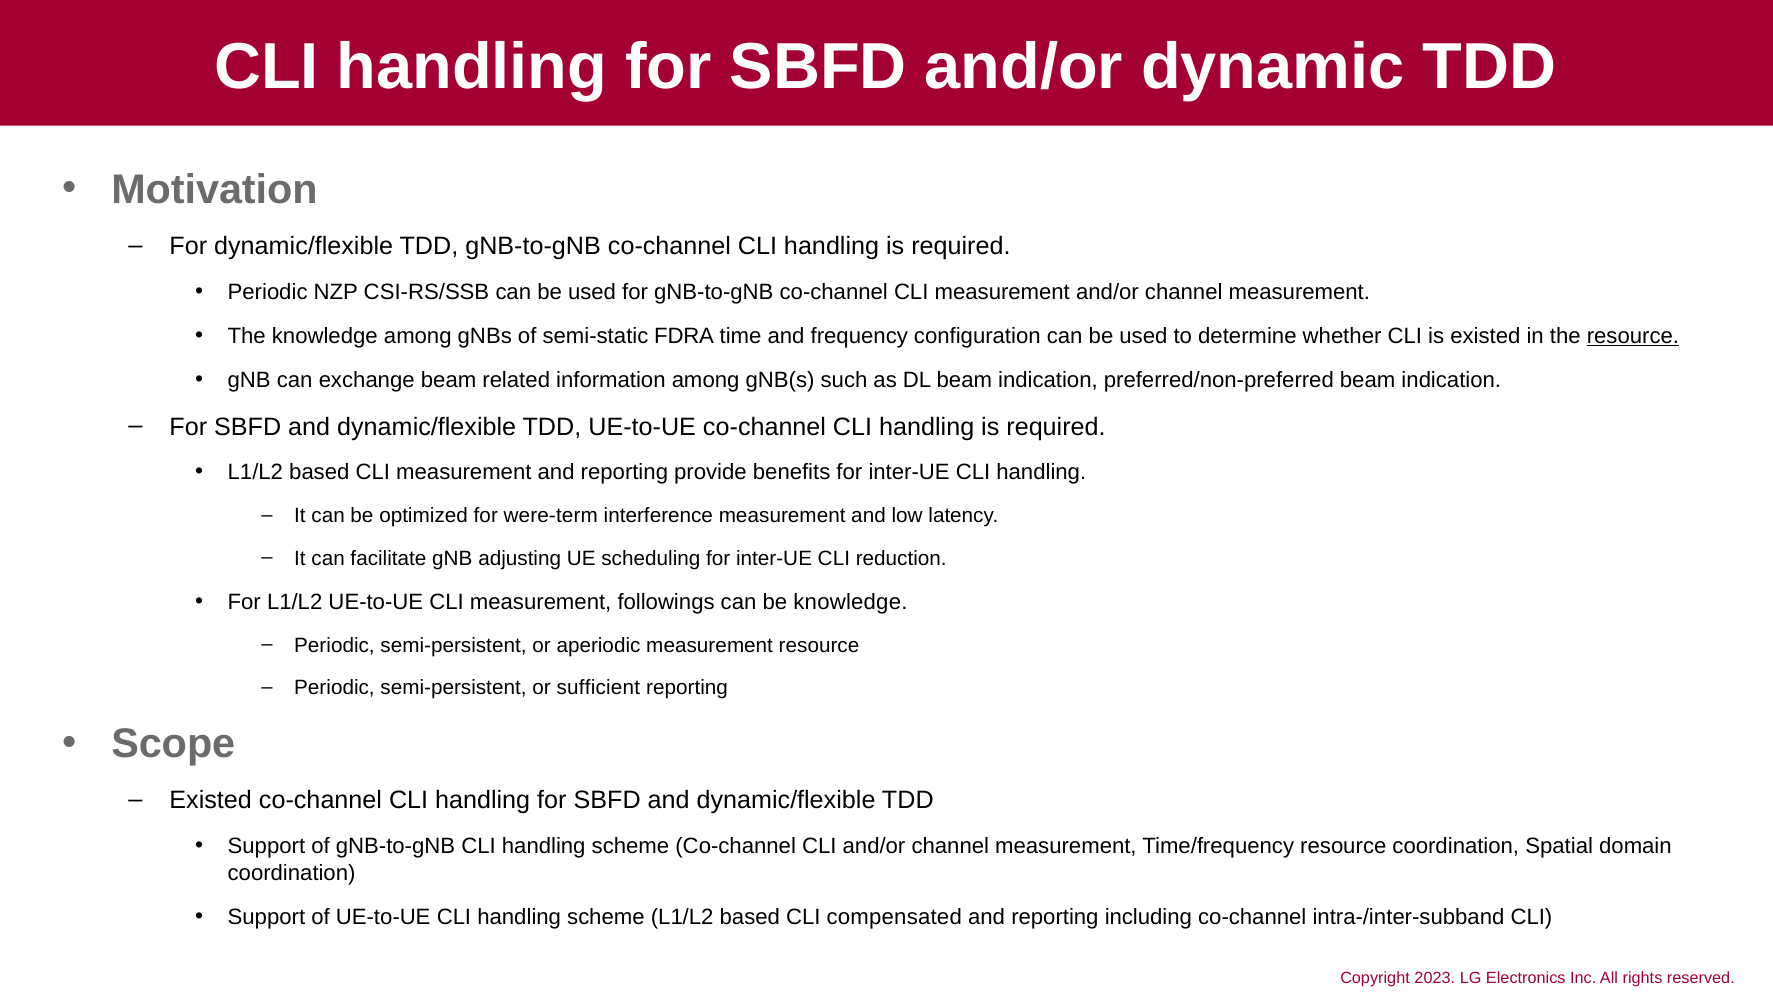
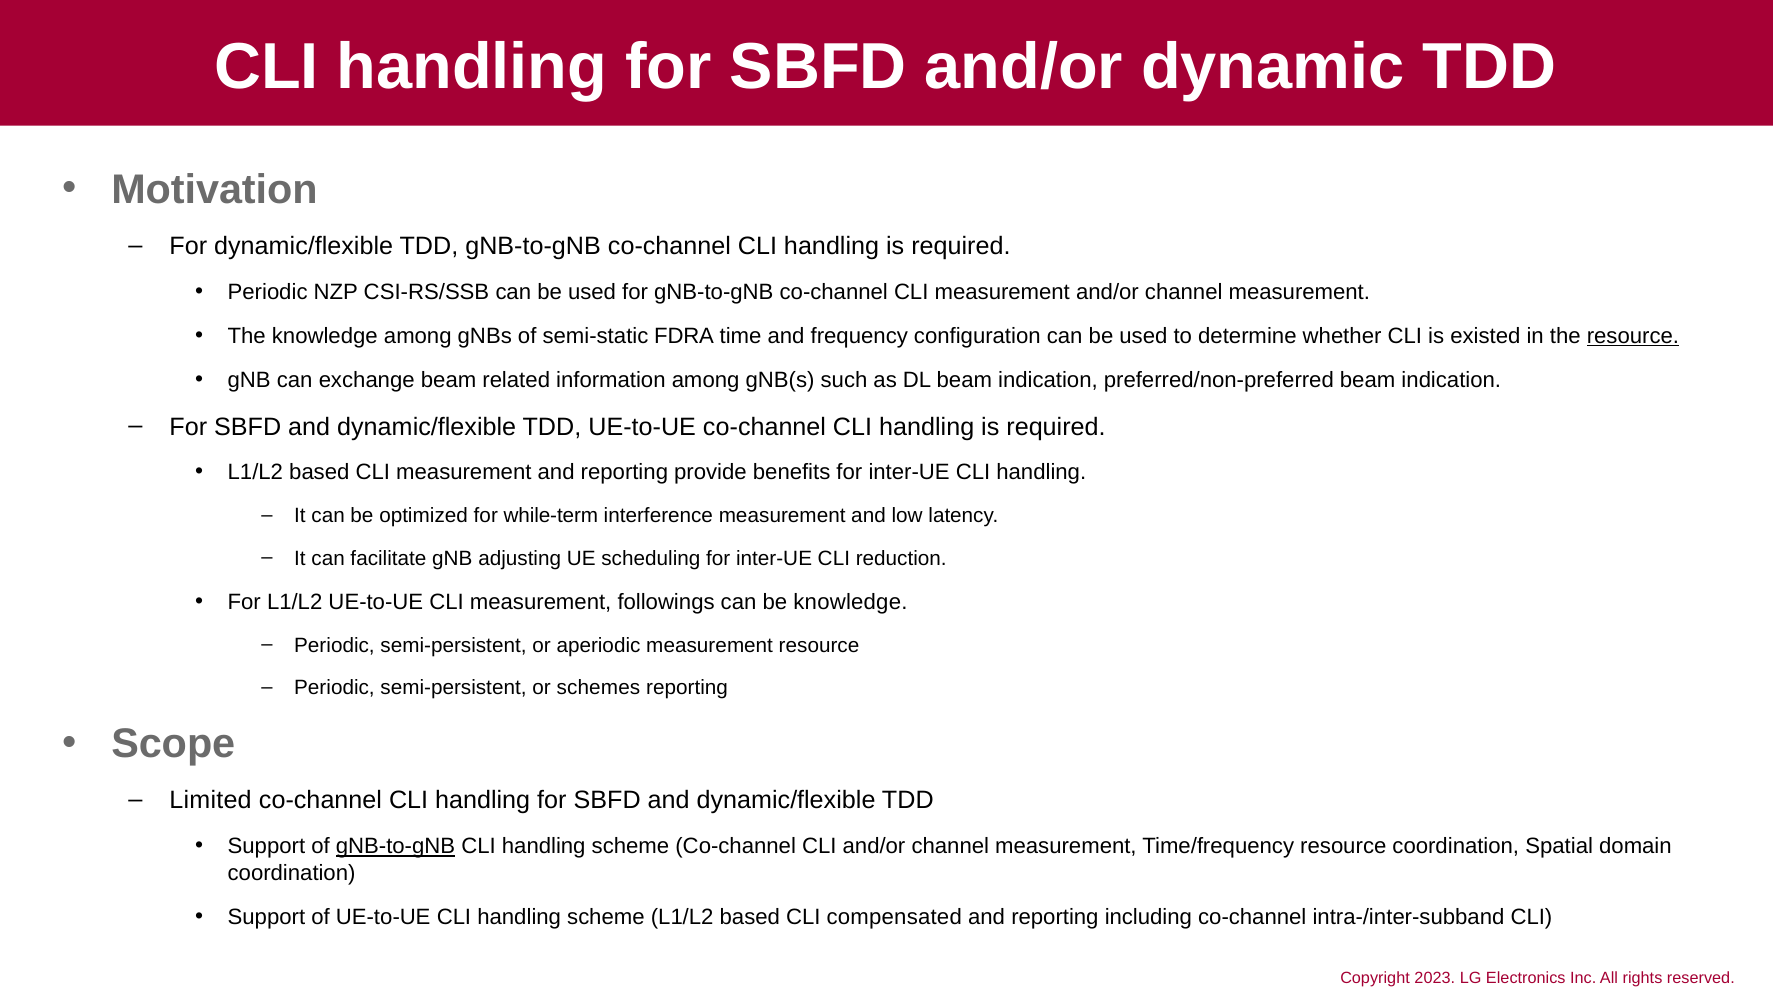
were-term: were-term -> while-term (551, 516)
sufficient: sufficient -> schemes (598, 688)
Existed: Existed -> Limited (211, 801)
gNB-to-gNB underline: none -> present (395, 847)
